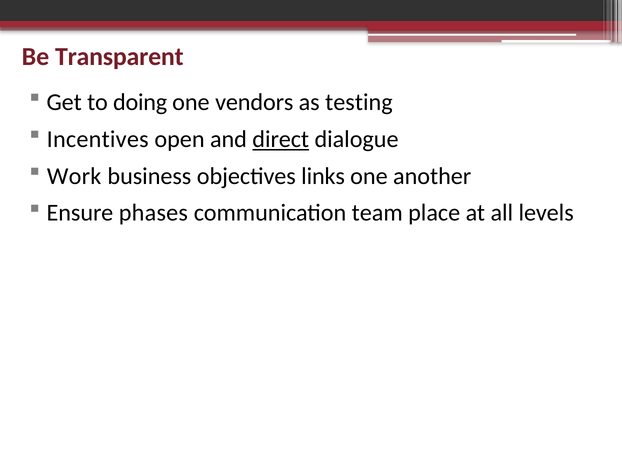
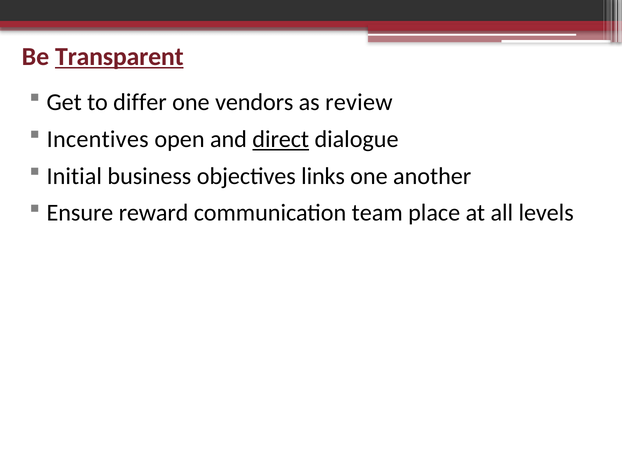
Transparent underline: none -> present (119, 57)
doing: doing -> differ (140, 102)
testing: testing -> review (359, 102)
Work: Work -> Initial (74, 176)
phases: phases -> reward (154, 213)
